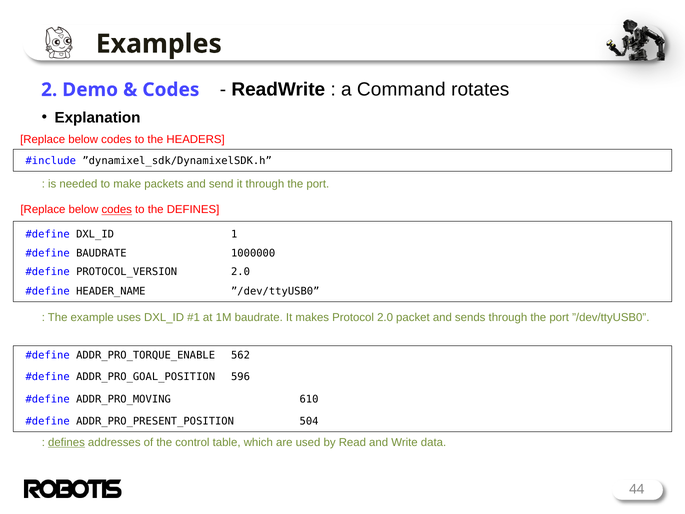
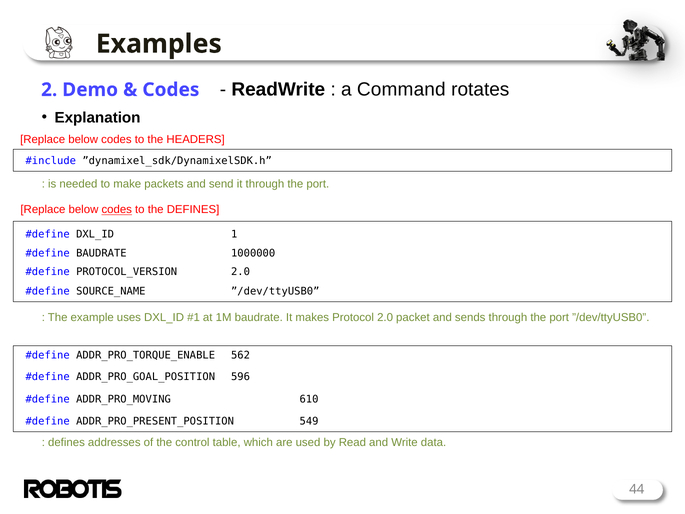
HEADER_NAME: HEADER_NAME -> SOURCE_NAME (111, 291)
504: 504 -> 549 (309, 421)
defines underline: present -> none (66, 442)
